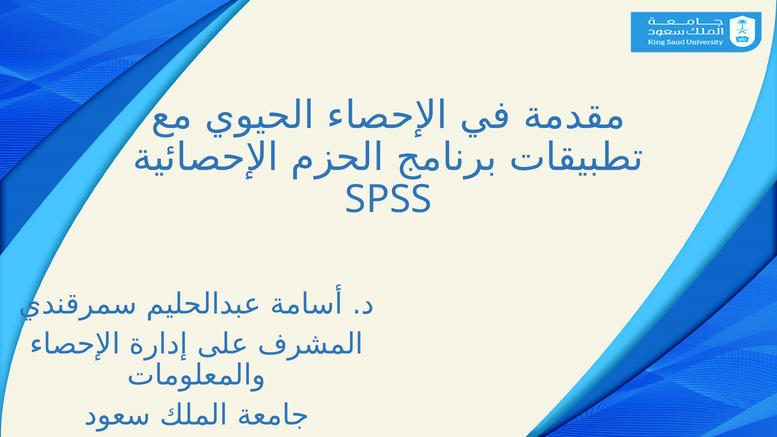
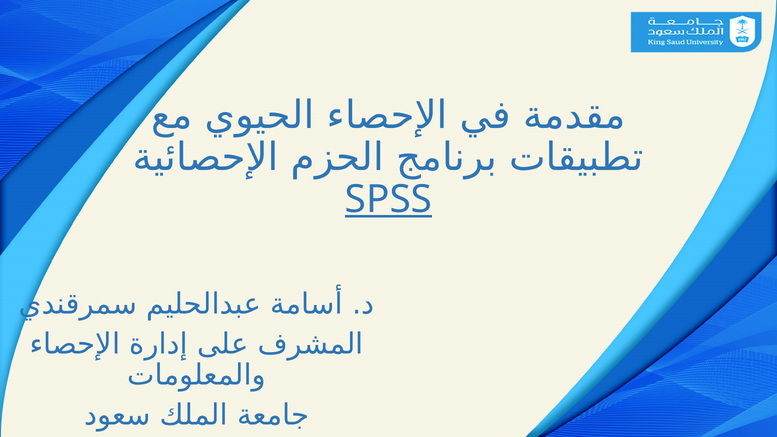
SPSS underline: none -> present (388, 200)
